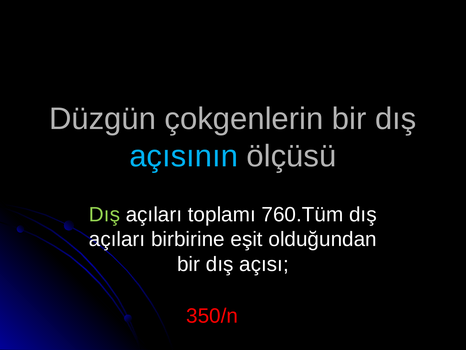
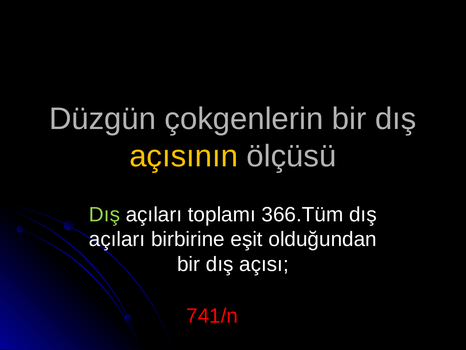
açısının colour: light blue -> yellow (184, 156)
760.Tüm: 760.Tüm -> 366.Tüm (302, 214)
350/n: 350/n -> 741/n (212, 316)
